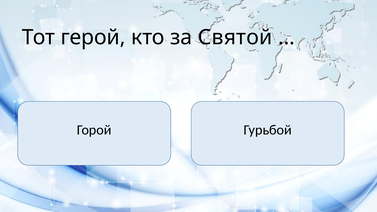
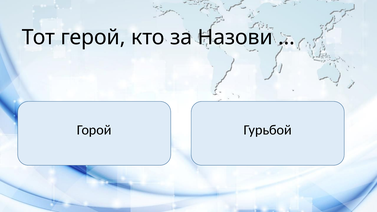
Святой: Святой -> Назови (235, 37)
